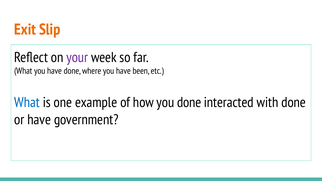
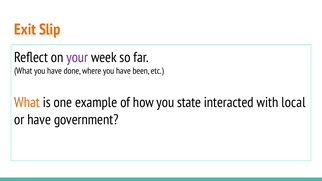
What colour: blue -> orange (27, 103)
you done: done -> state (189, 103)
with done: done -> local (294, 103)
